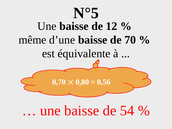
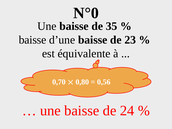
N°5: N°5 -> N°0 (86, 13)
12: 12 -> 35 (112, 26)
même: même -> baisse (33, 40)
70: 70 -> 23 (130, 40)
54: 54 -> 24 (127, 111)
